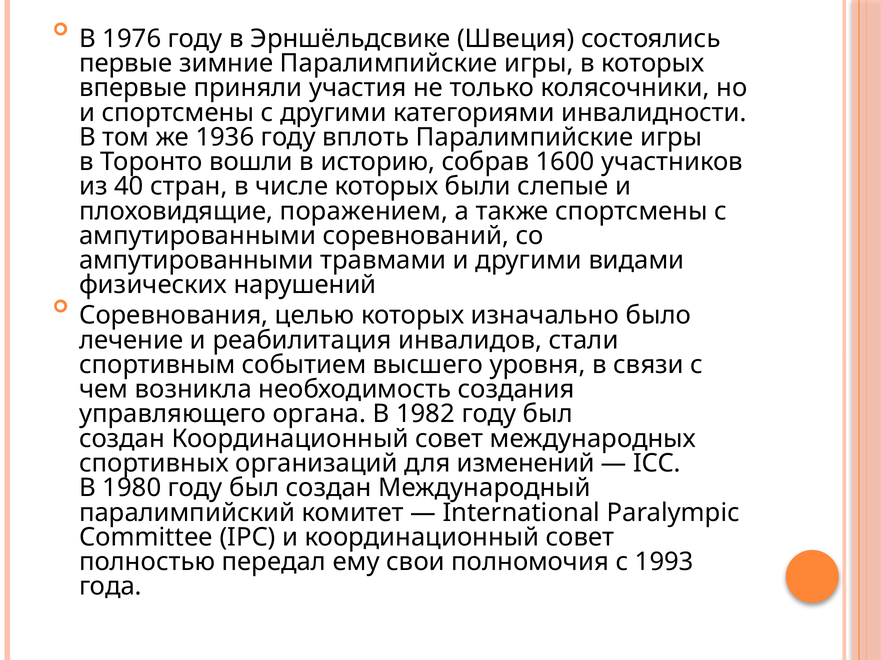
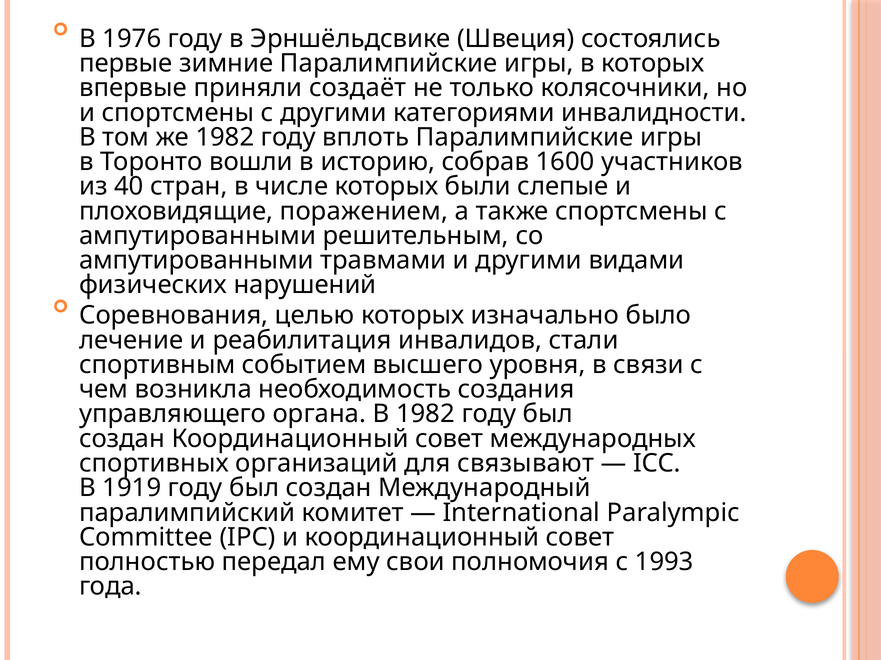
участия: участия -> создаёт (358, 88)
же 1936: 1936 -> 1982 (225, 137)
соревнований: соревнований -> решительным (416, 236)
изменений: изменений -> связывают (526, 464)
1980: 1980 -> 1919 (132, 488)
